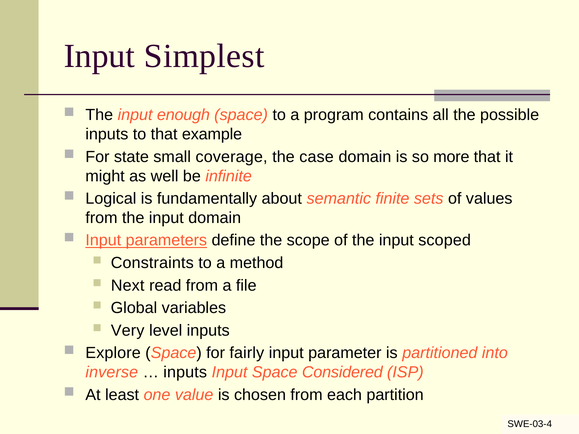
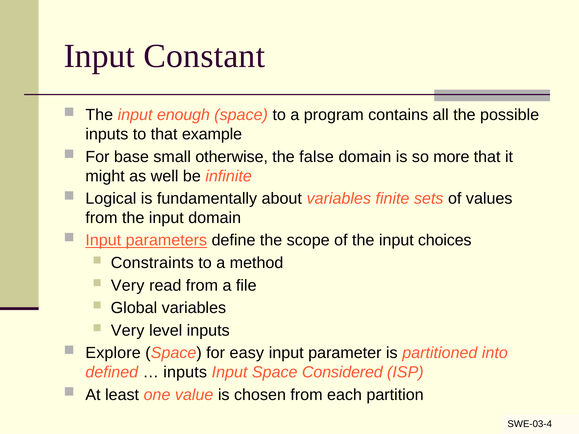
Simplest: Simplest -> Constant (204, 56)
state: state -> base (131, 157)
coverage: coverage -> otherwise (232, 157)
case: case -> false (317, 157)
about semantic: semantic -> variables (339, 199)
scoped: scoped -> choices (445, 240)
Next: Next -> Very (128, 286)
fairly: fairly -> easy (247, 353)
inverse: inverse -> defined (112, 372)
